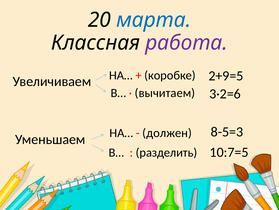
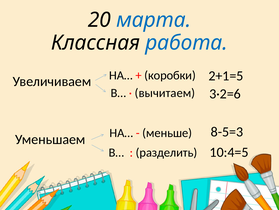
работа colour: purple -> blue (187, 43)
2+9=5: 2+9=5 -> 2+1=5 (226, 76)
коробке: коробке -> коробки (170, 75)
должен: должен -> меньше (167, 132)
10:7=5: 10:7=5 -> 10:4=5 (229, 152)
